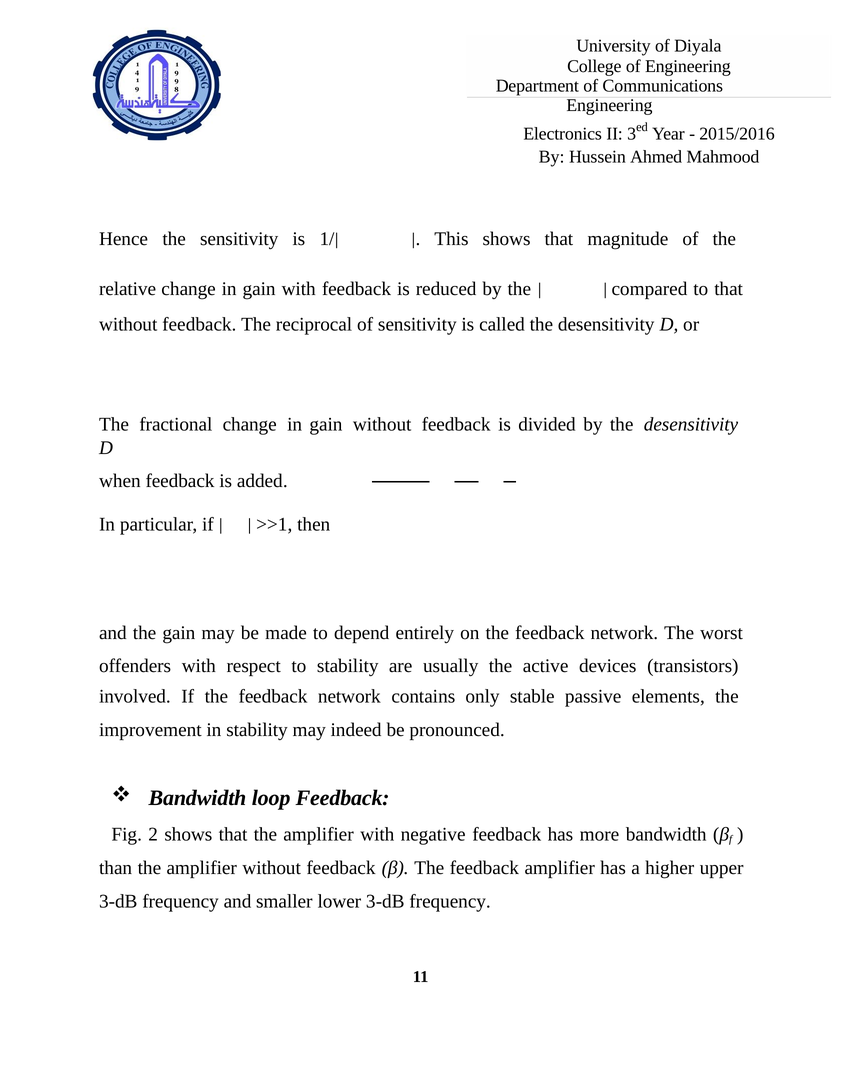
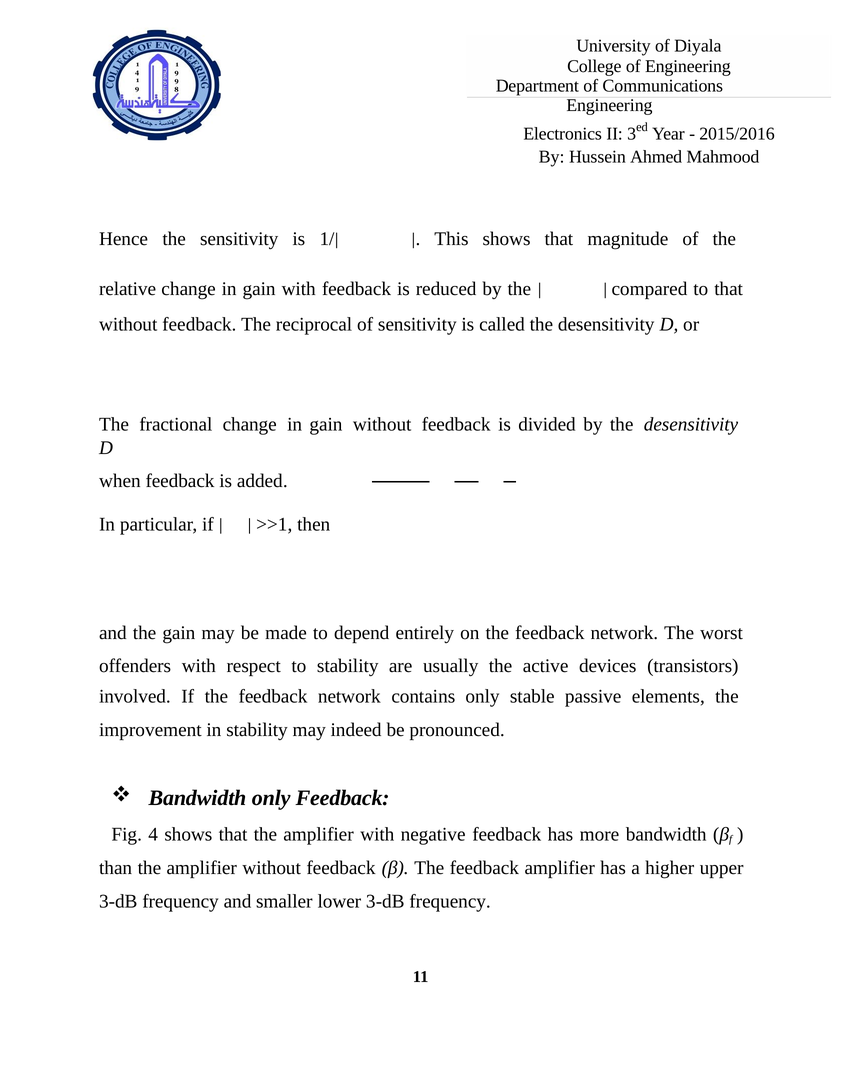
Bandwidth loop: loop -> only (271, 798)
2: 2 -> 4 (153, 835)
